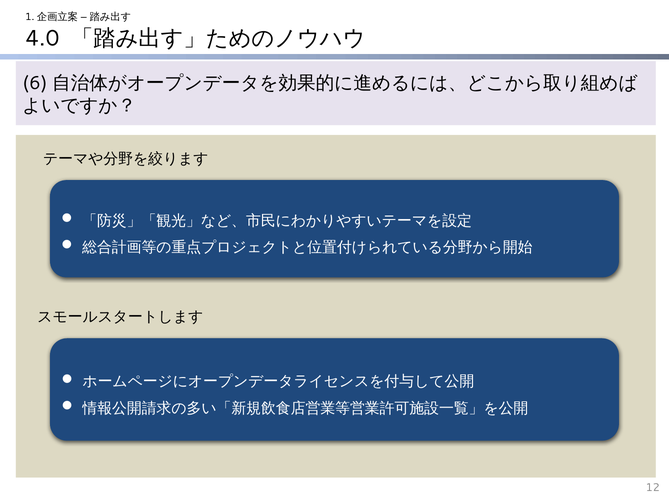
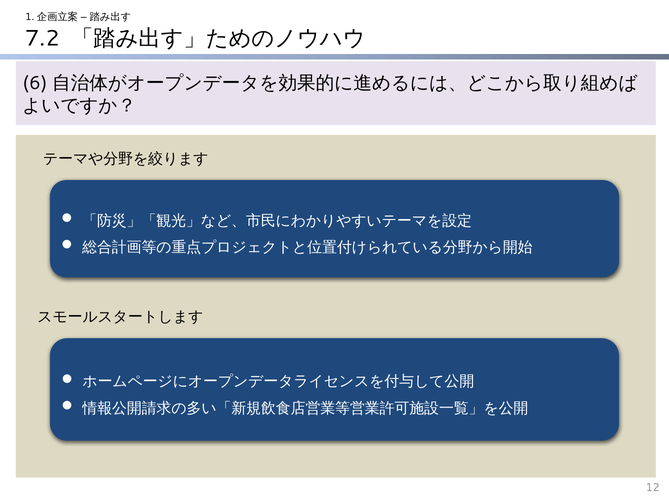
4.0: 4.0 -> 7.2 (42, 38)
